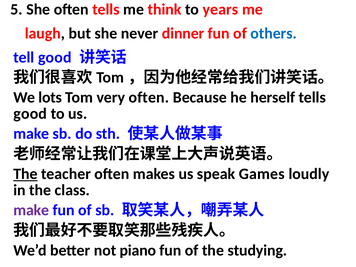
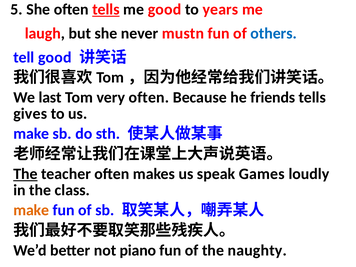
tells underline: none -> present (106, 9)
me think: think -> good (165, 9)
dinner: dinner -> mustn (183, 33)
lots: lots -> last (50, 98)
herself: herself -> friends (273, 98)
good: good -> gives (30, 114)
make colour: purple -> orange (31, 210)
studying: studying -> naughty (257, 250)
